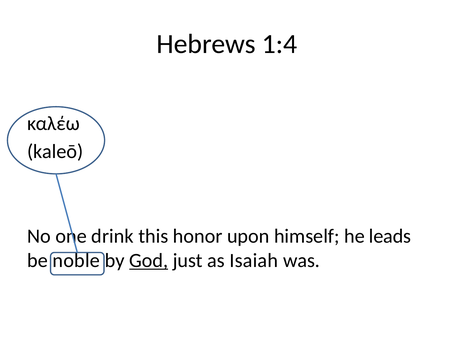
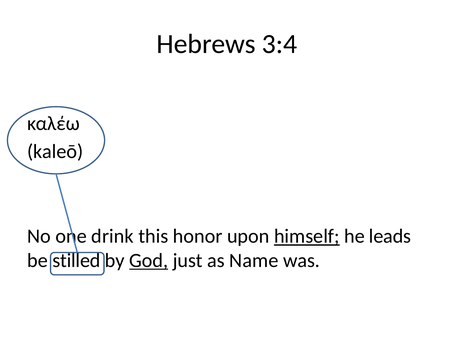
1:4: 1:4 -> 3:4 (280, 44)
himself underline: none -> present (307, 237)
noble: noble -> stilled (76, 261)
Isaiah: Isaiah -> Name (254, 261)
